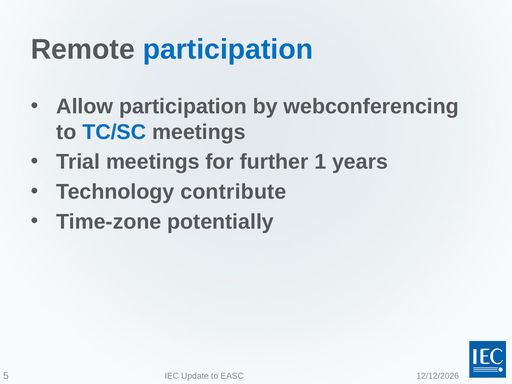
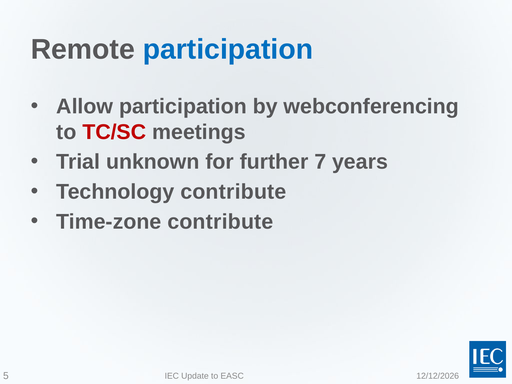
TC/SC colour: blue -> red (114, 132)
Trial meetings: meetings -> unknown (153, 162)
1: 1 -> 7 (320, 162)
Time-zone potentially: potentially -> contribute (220, 222)
